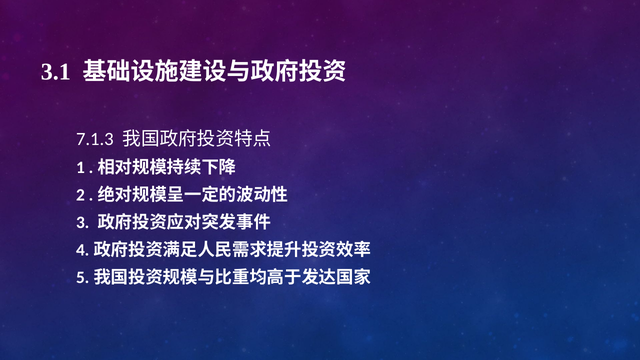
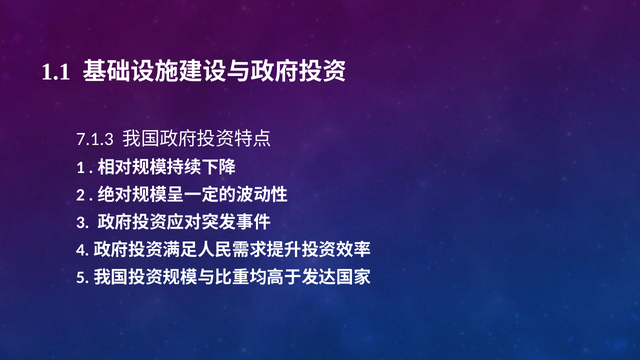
3.1: 3.1 -> 1.1 (56, 72)
